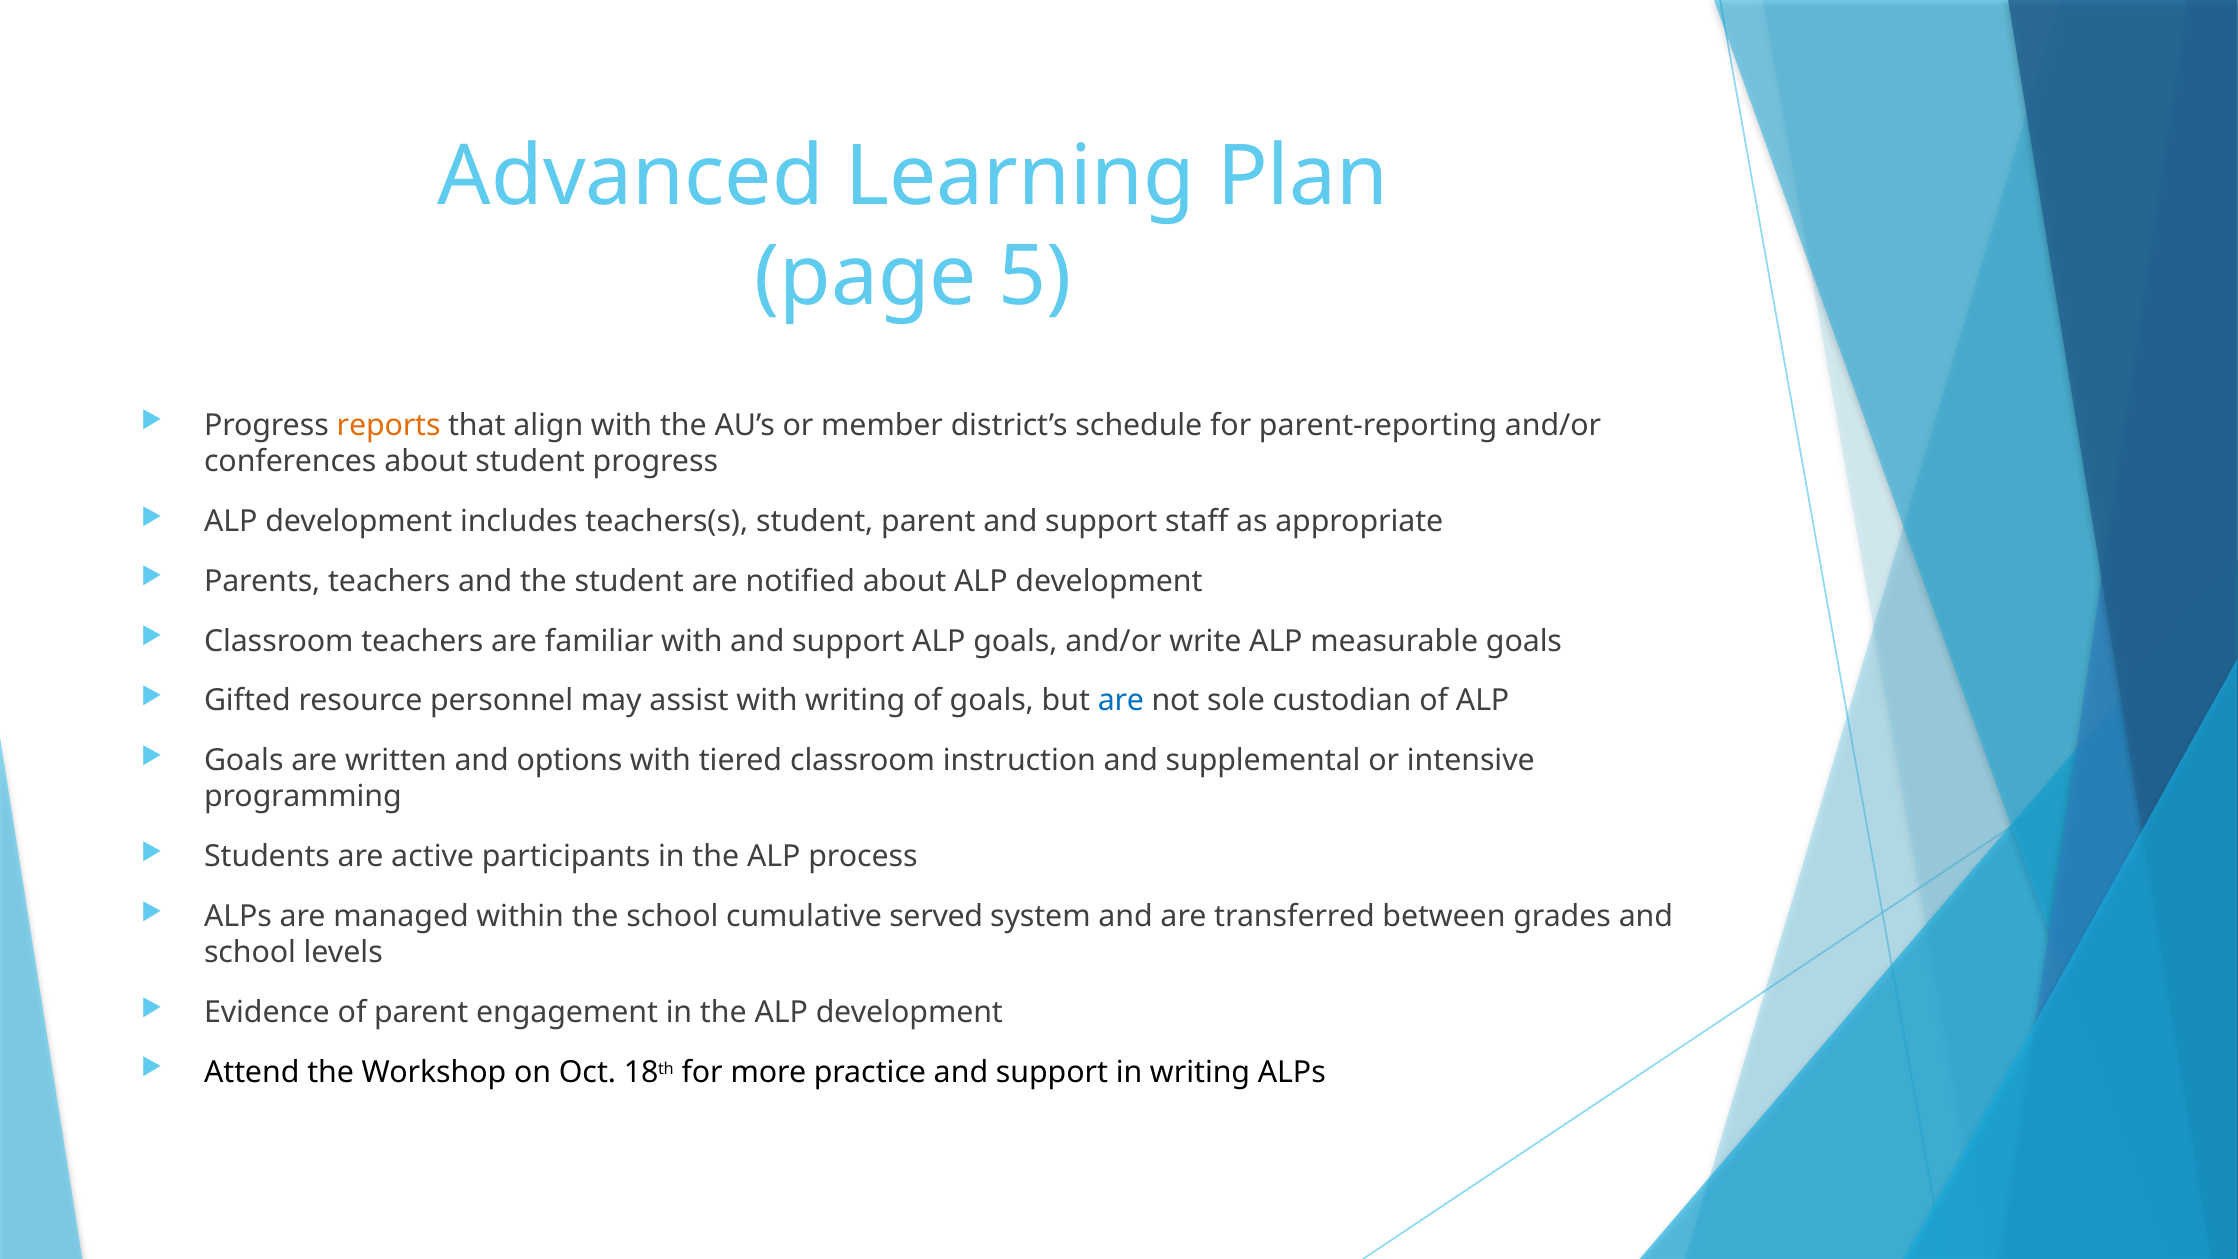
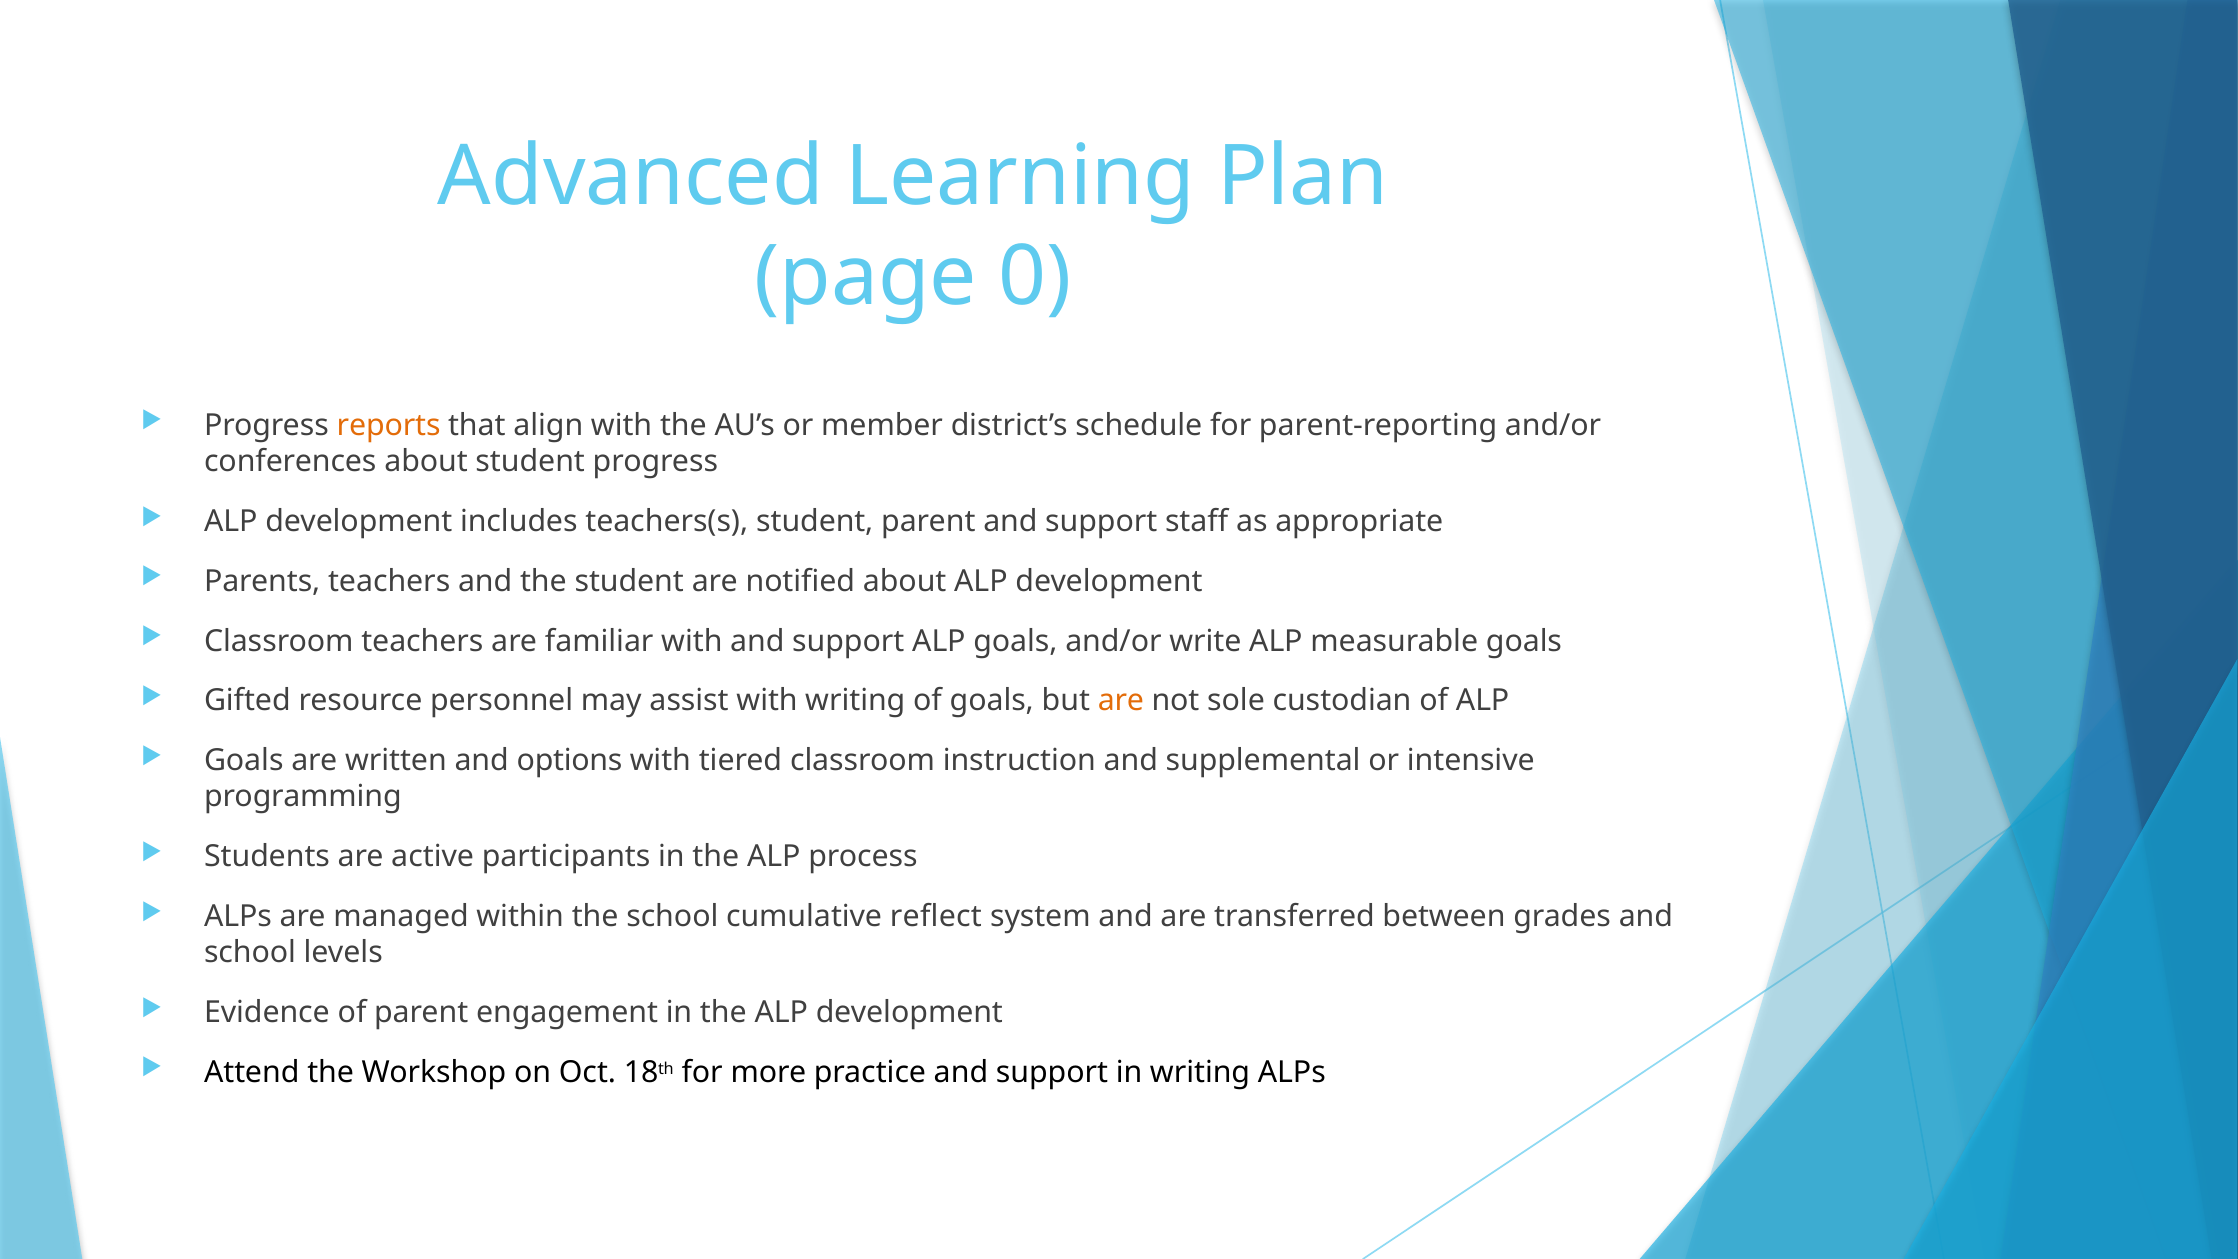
5: 5 -> 0 (1035, 277)
are colour: blue -> orange (1121, 701)
served: served -> reflect (936, 916)
